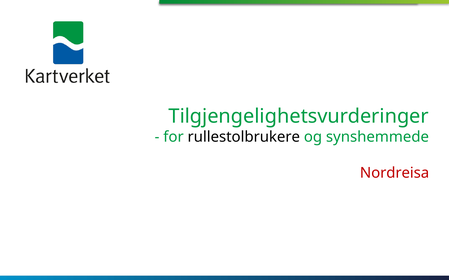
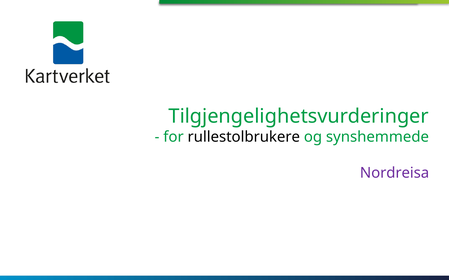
Nordreisa colour: red -> purple (395, 173)
